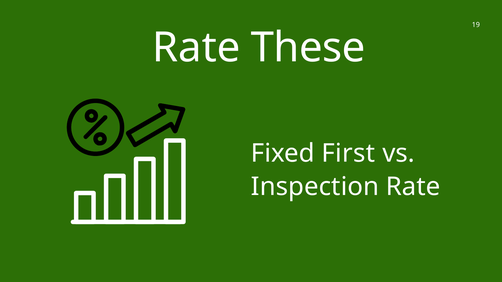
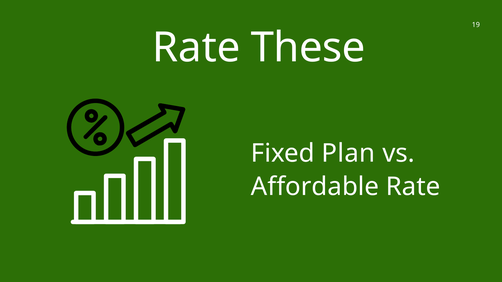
First: First -> Plan (348, 153)
Inspection: Inspection -> Affordable (315, 187)
